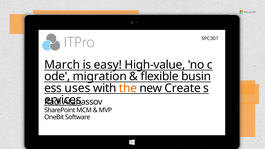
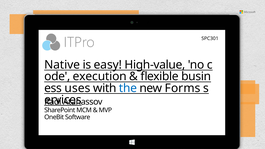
March: March -> Native (62, 65)
migration: migration -> execution (100, 76)
the colour: orange -> blue (128, 88)
Create: Create -> Forms (183, 88)
